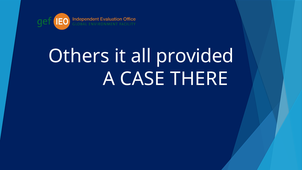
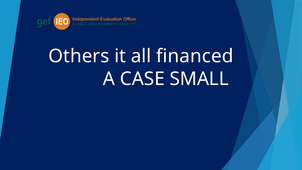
provided: provided -> financed (195, 56)
THERE: THERE -> SMALL (199, 79)
